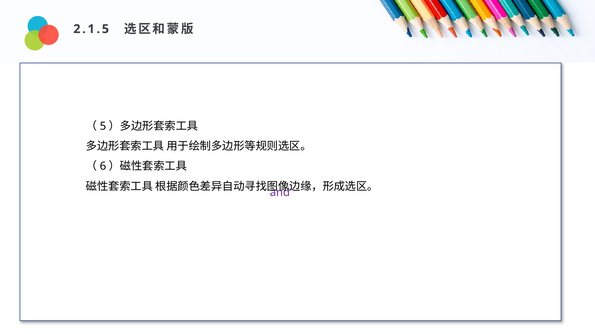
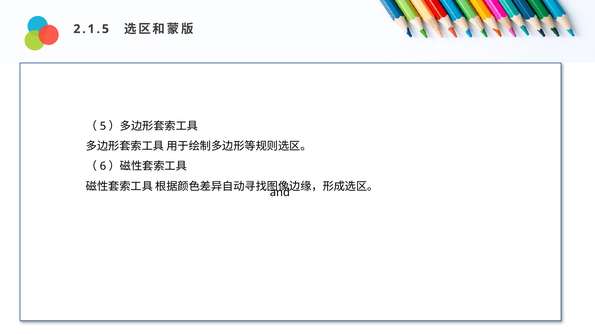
and colour: purple -> black (280, 193)
